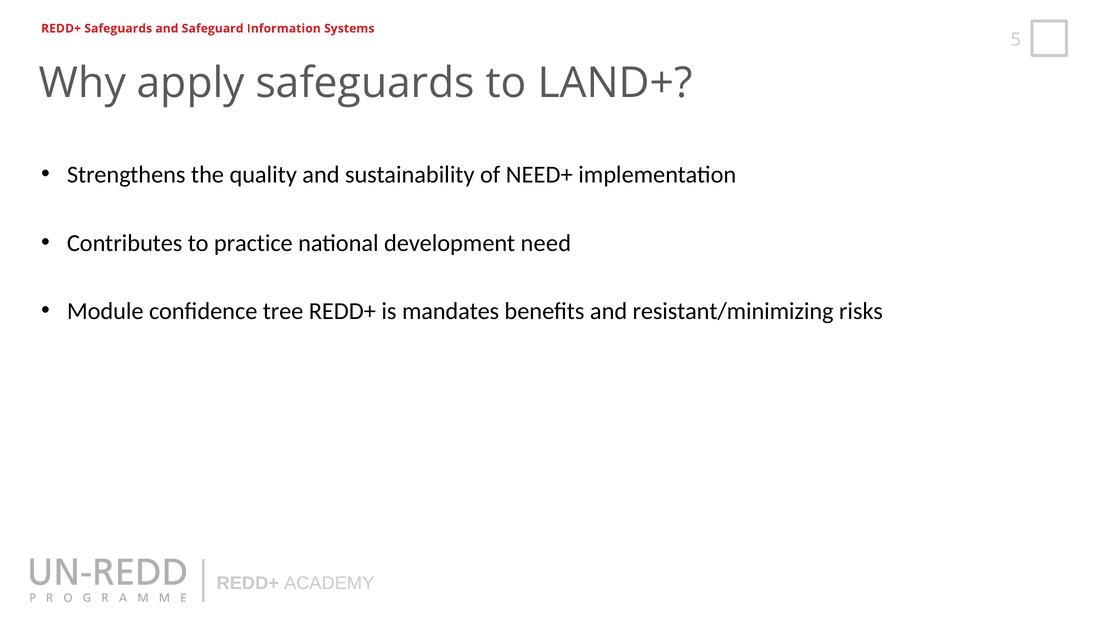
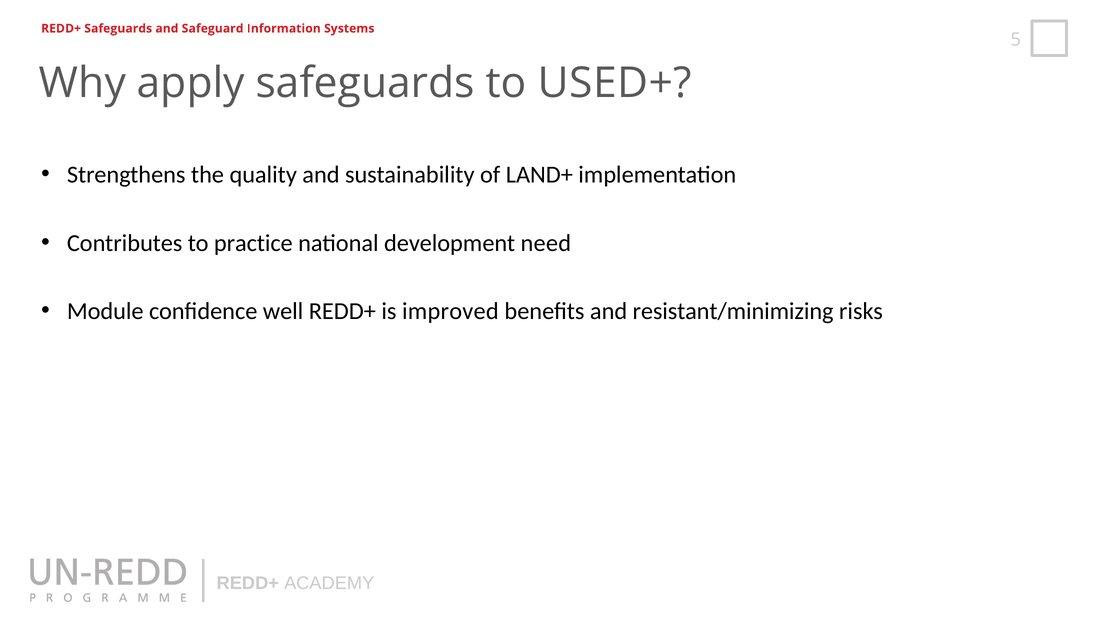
LAND+: LAND+ -> USED+ (615, 83)
NEED+: NEED+ -> LAND+ (539, 175)
tree: tree -> well (283, 312)
mandates: mandates -> improved (450, 312)
